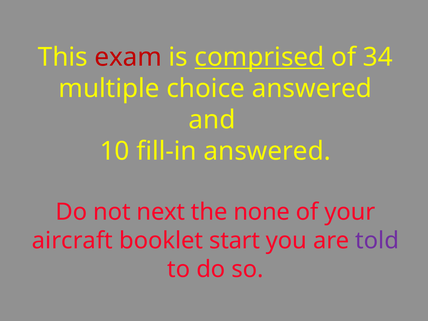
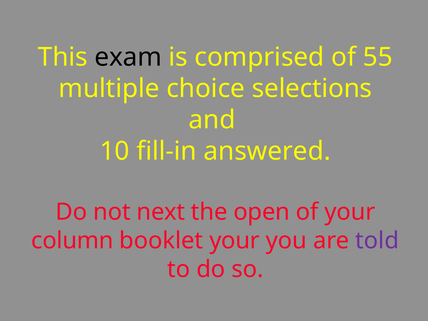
exam colour: red -> black (128, 57)
comprised underline: present -> none (259, 57)
34: 34 -> 55 (378, 57)
choice answered: answered -> selections (312, 88)
none: none -> open (262, 212)
aircraft: aircraft -> column (72, 241)
booklet start: start -> your (235, 241)
